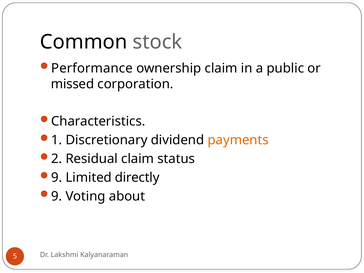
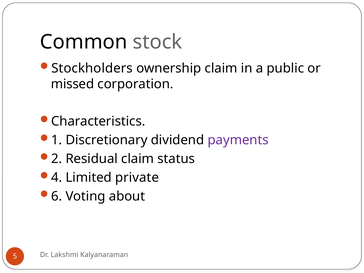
Performance: Performance -> Stockholders (92, 68)
payments colour: orange -> purple (238, 140)
9: 9 -> 4 (57, 178)
directly: directly -> private (137, 178)
9: 9 -> 6 (57, 196)
